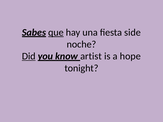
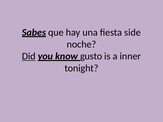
que underline: present -> none (56, 32)
artist: artist -> gusto (91, 56)
hope: hope -> inner (130, 56)
